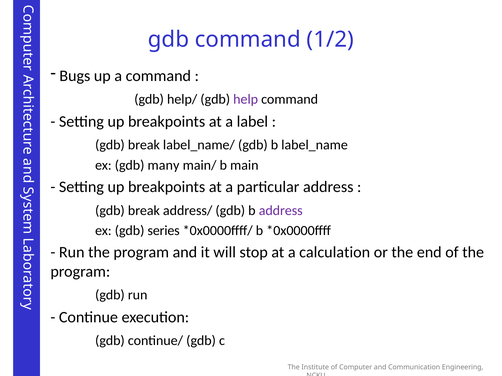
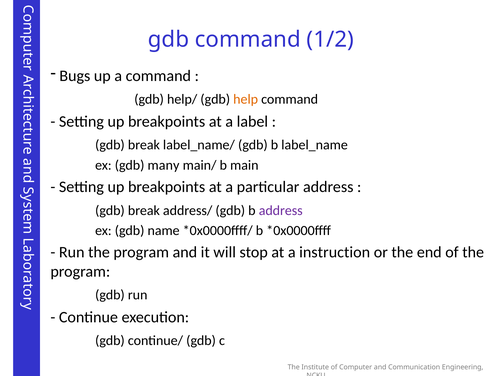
help colour: purple -> orange (246, 100)
series: series -> name (164, 231)
calculation: calculation -> instruction (335, 253)
